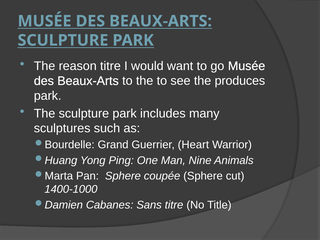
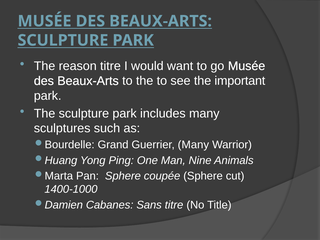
produces: produces -> important (240, 81)
Guerrier Heart: Heart -> Many (193, 145)
